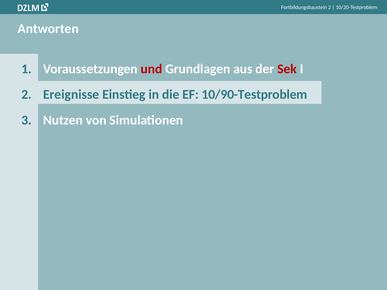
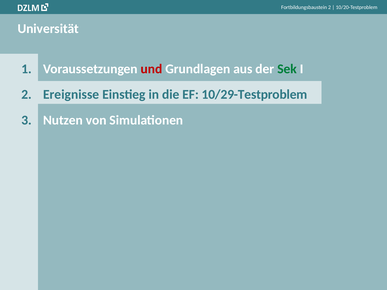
Antworten: Antworten -> Universität (48, 29)
Sek colour: red -> green (287, 69)
10/90-Testproblem: 10/90-Testproblem -> 10/29-Testproblem (254, 95)
